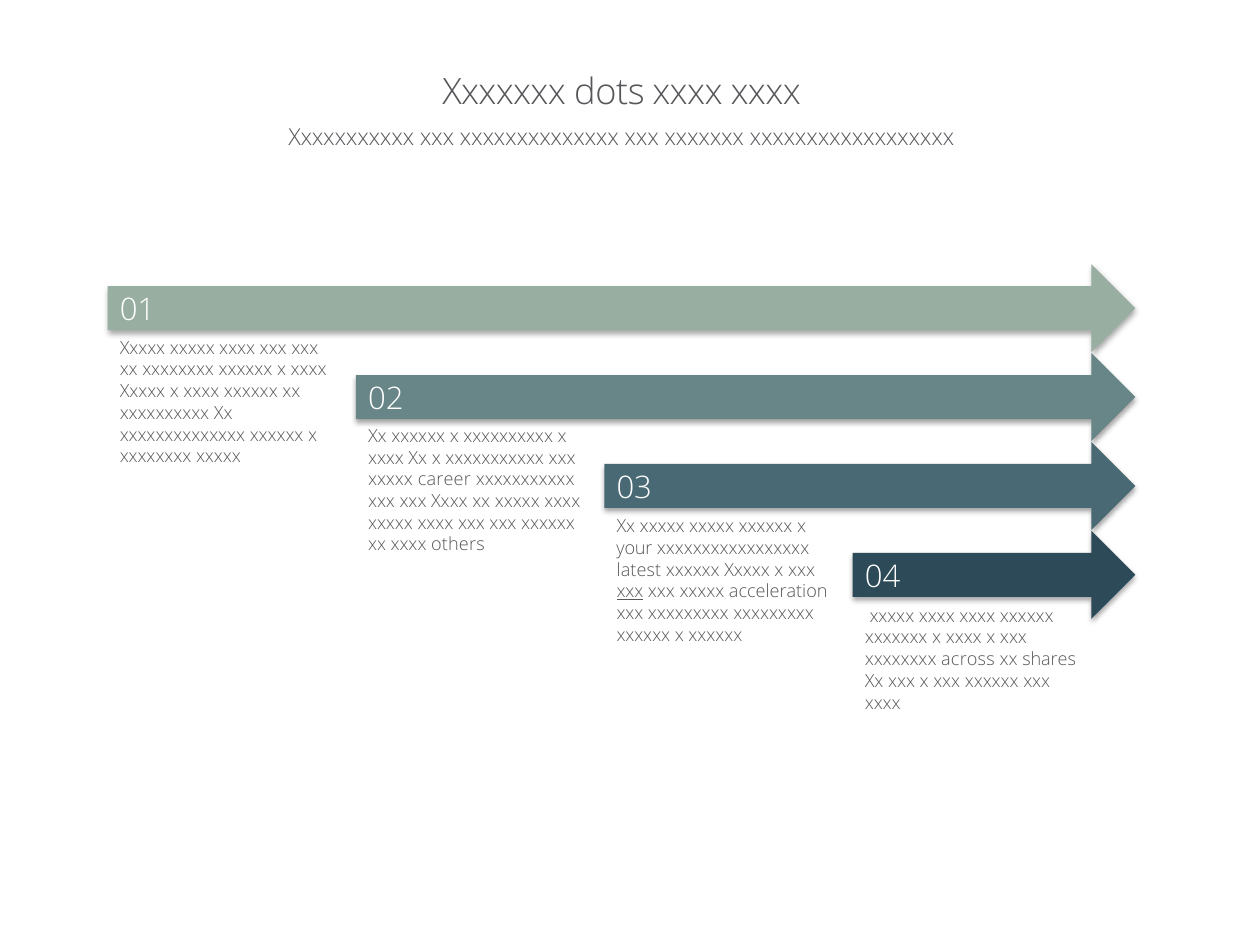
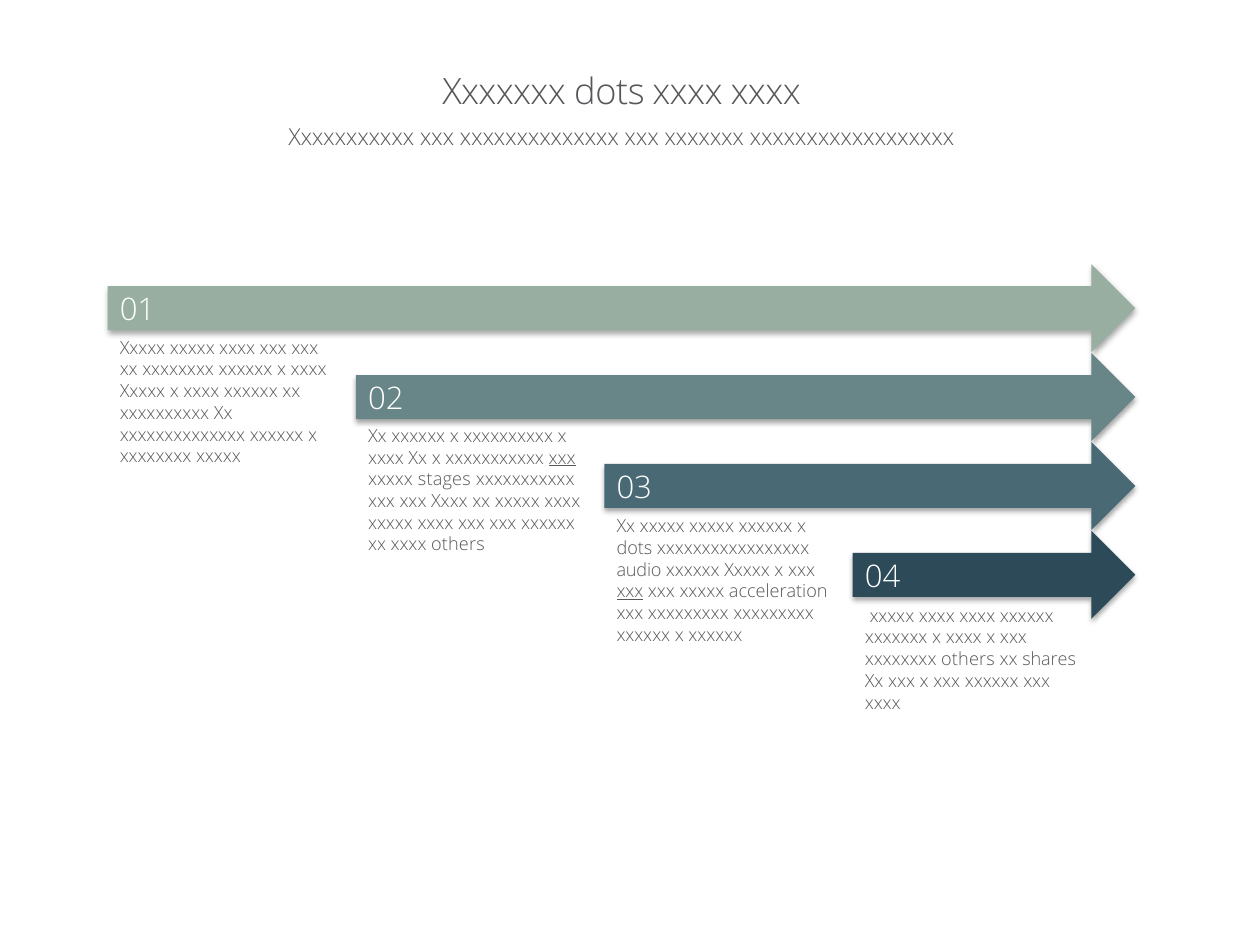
xxx underline: none -> present (562, 458)
career: career -> stages (444, 480)
your: your -> dots (634, 549)
latest: latest -> audio (639, 570)
xxxxxxxx across: across -> others (968, 660)
